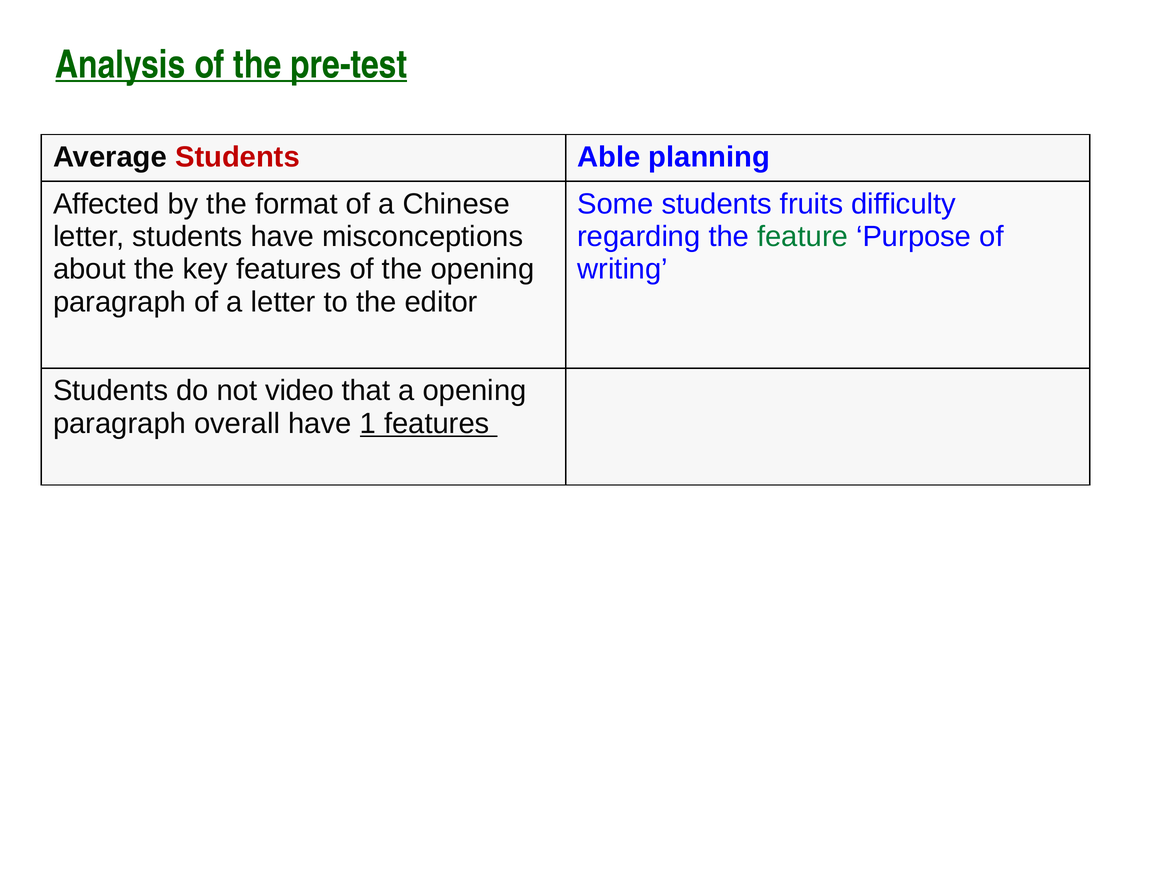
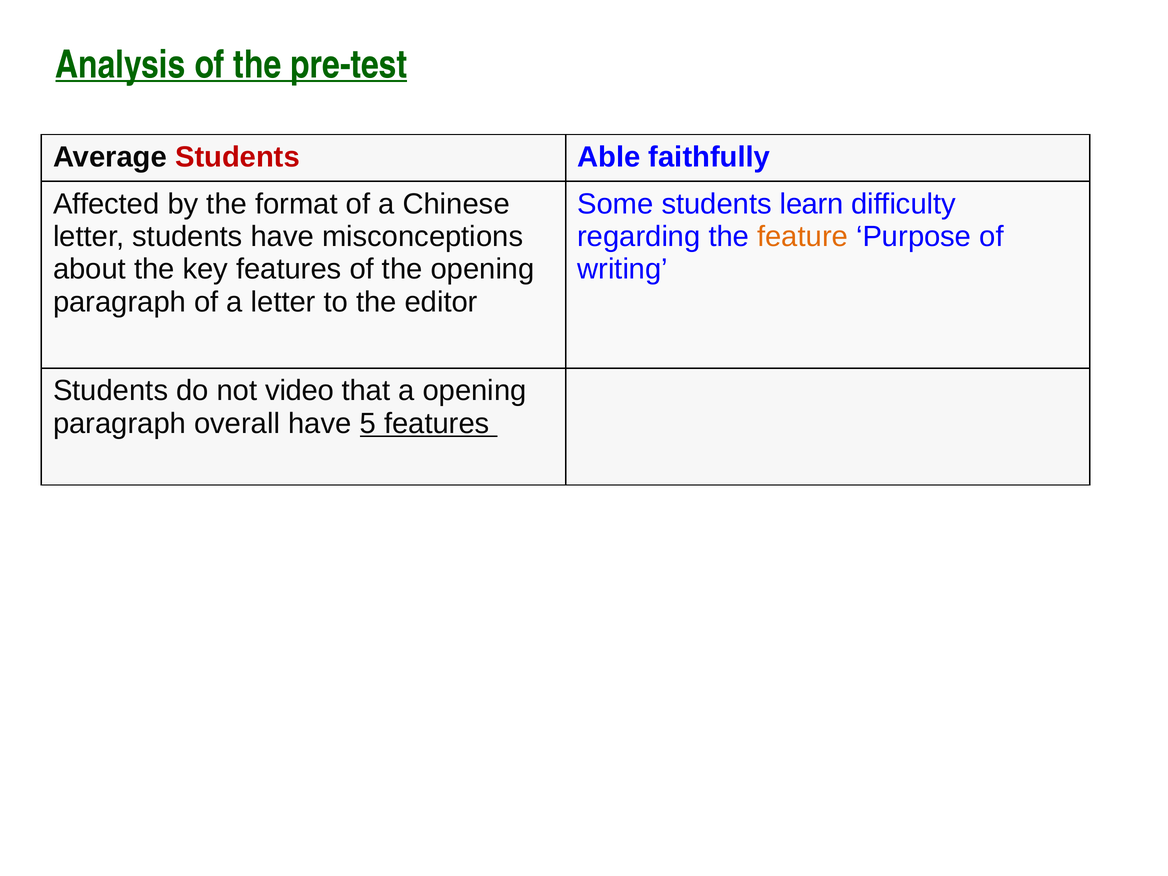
planning: planning -> faithfully (709, 157)
fruits: fruits -> learn (812, 204)
feature colour: green -> orange (803, 237)
1: 1 -> 5 (368, 424)
